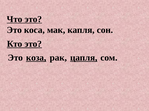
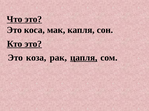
коза underline: present -> none (36, 58)
